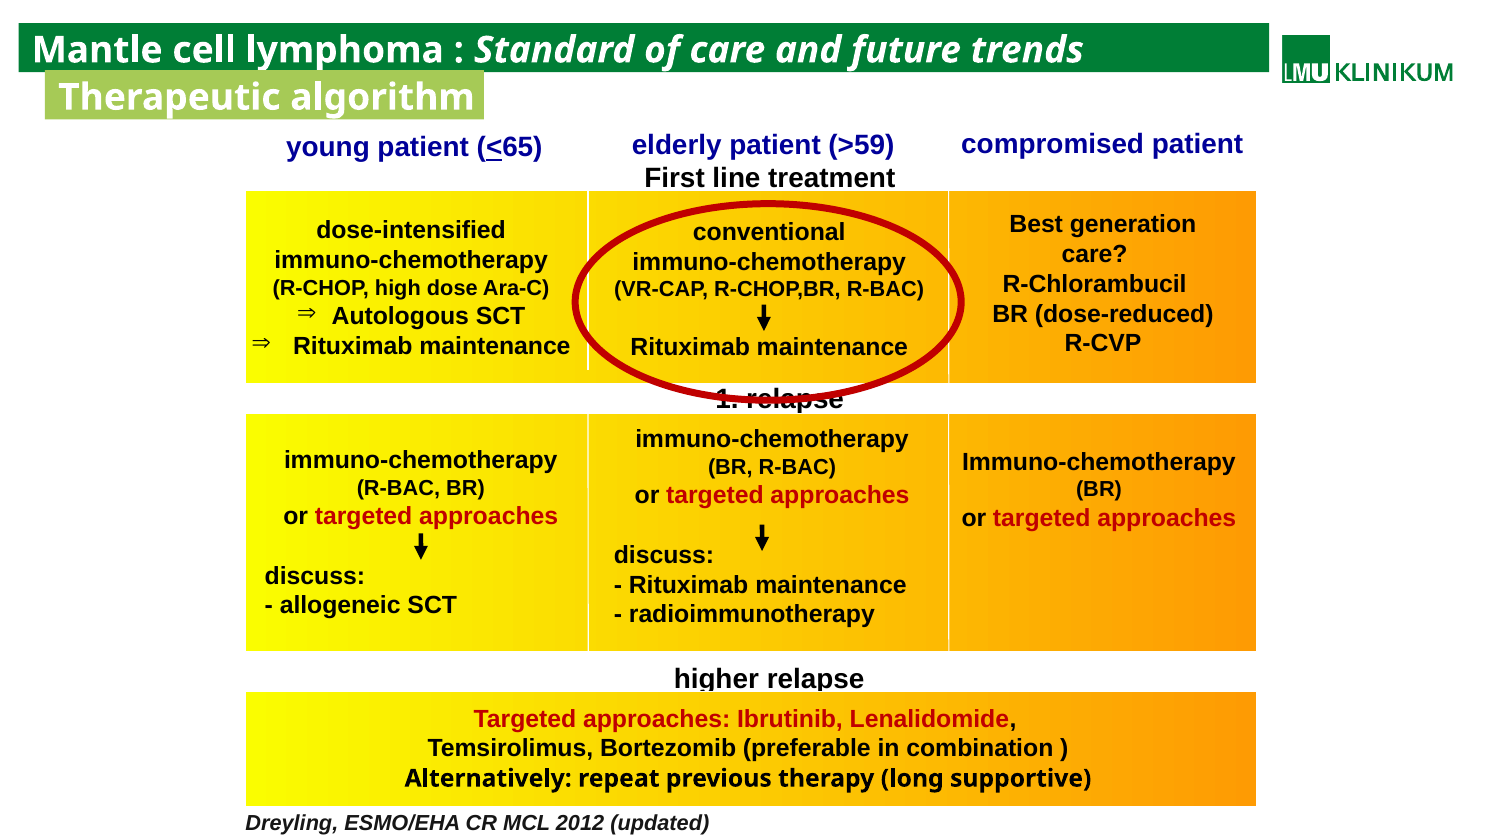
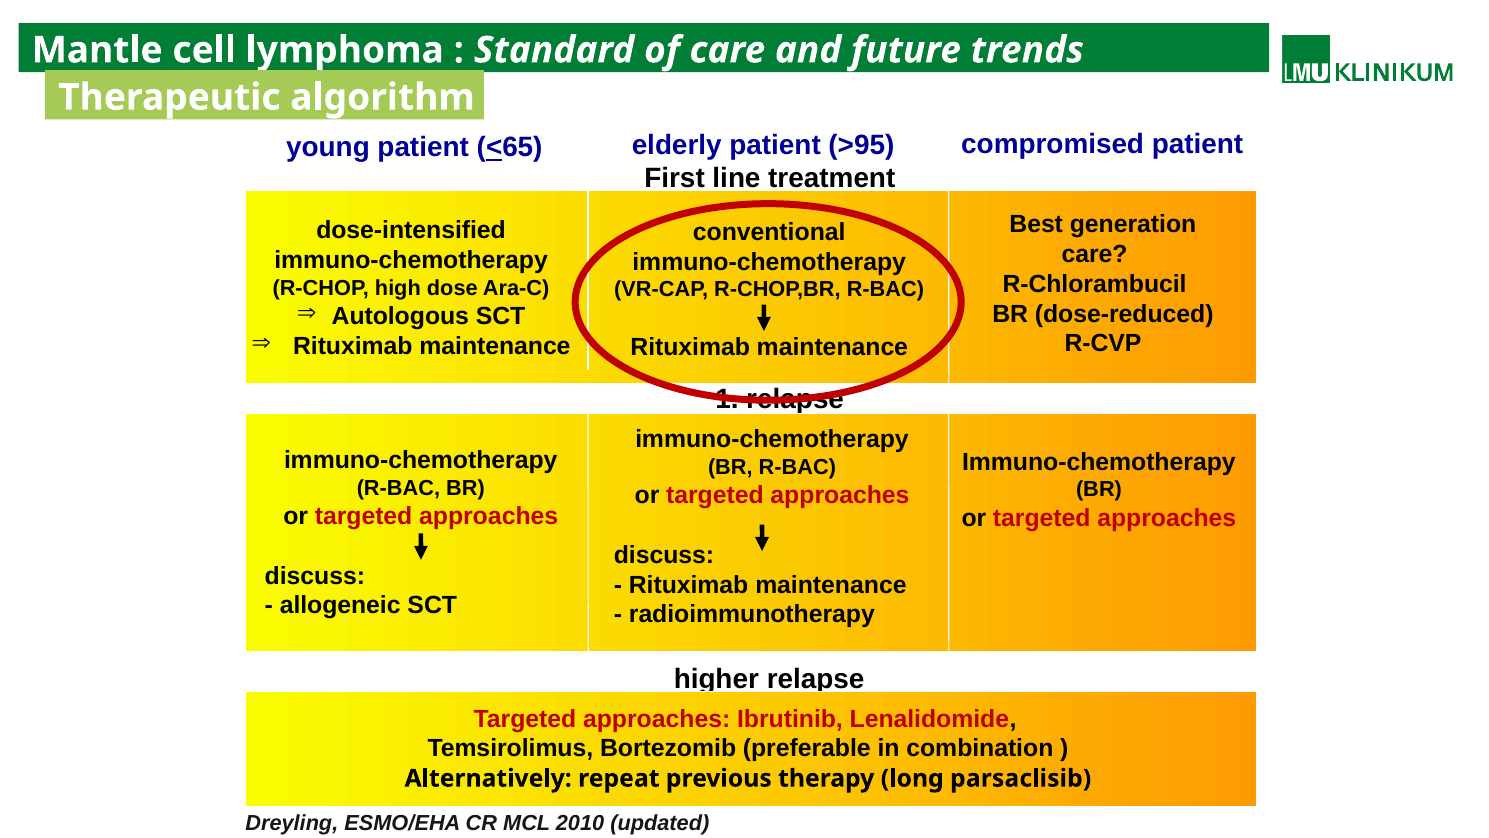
>59: >59 -> >95 (861, 145)
supportive: supportive -> parsaclisib (1021, 778)
2012: 2012 -> 2010 (580, 823)
